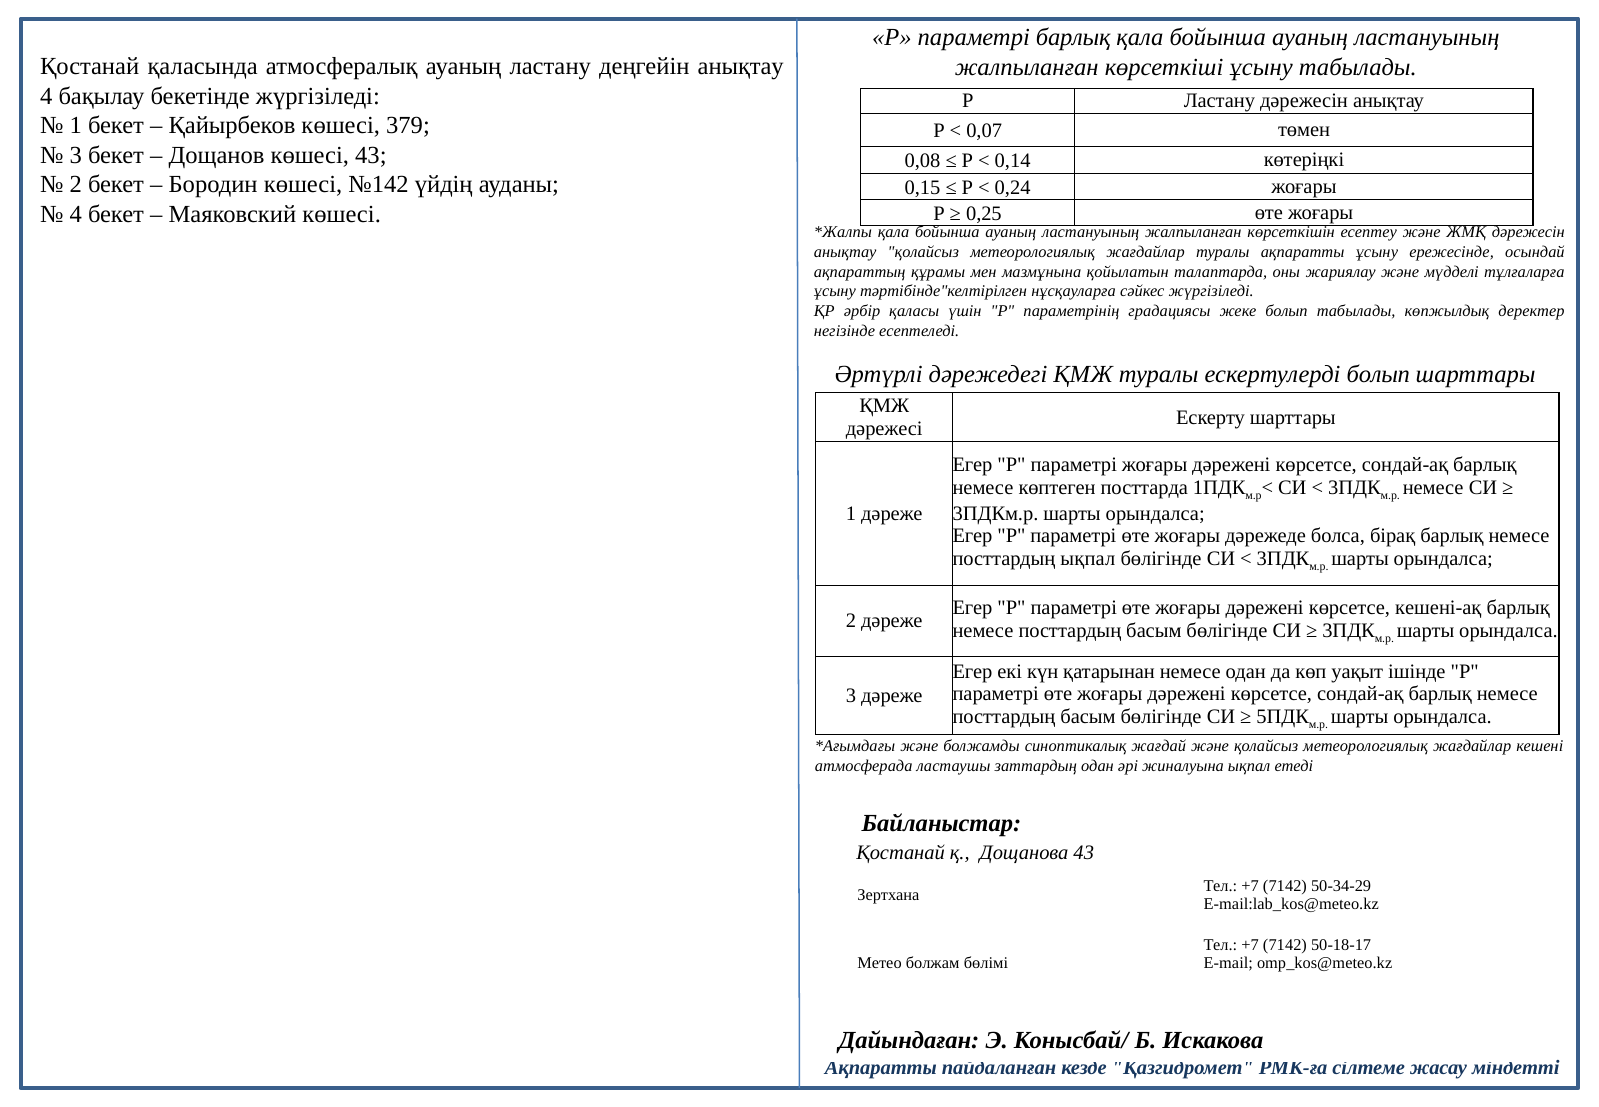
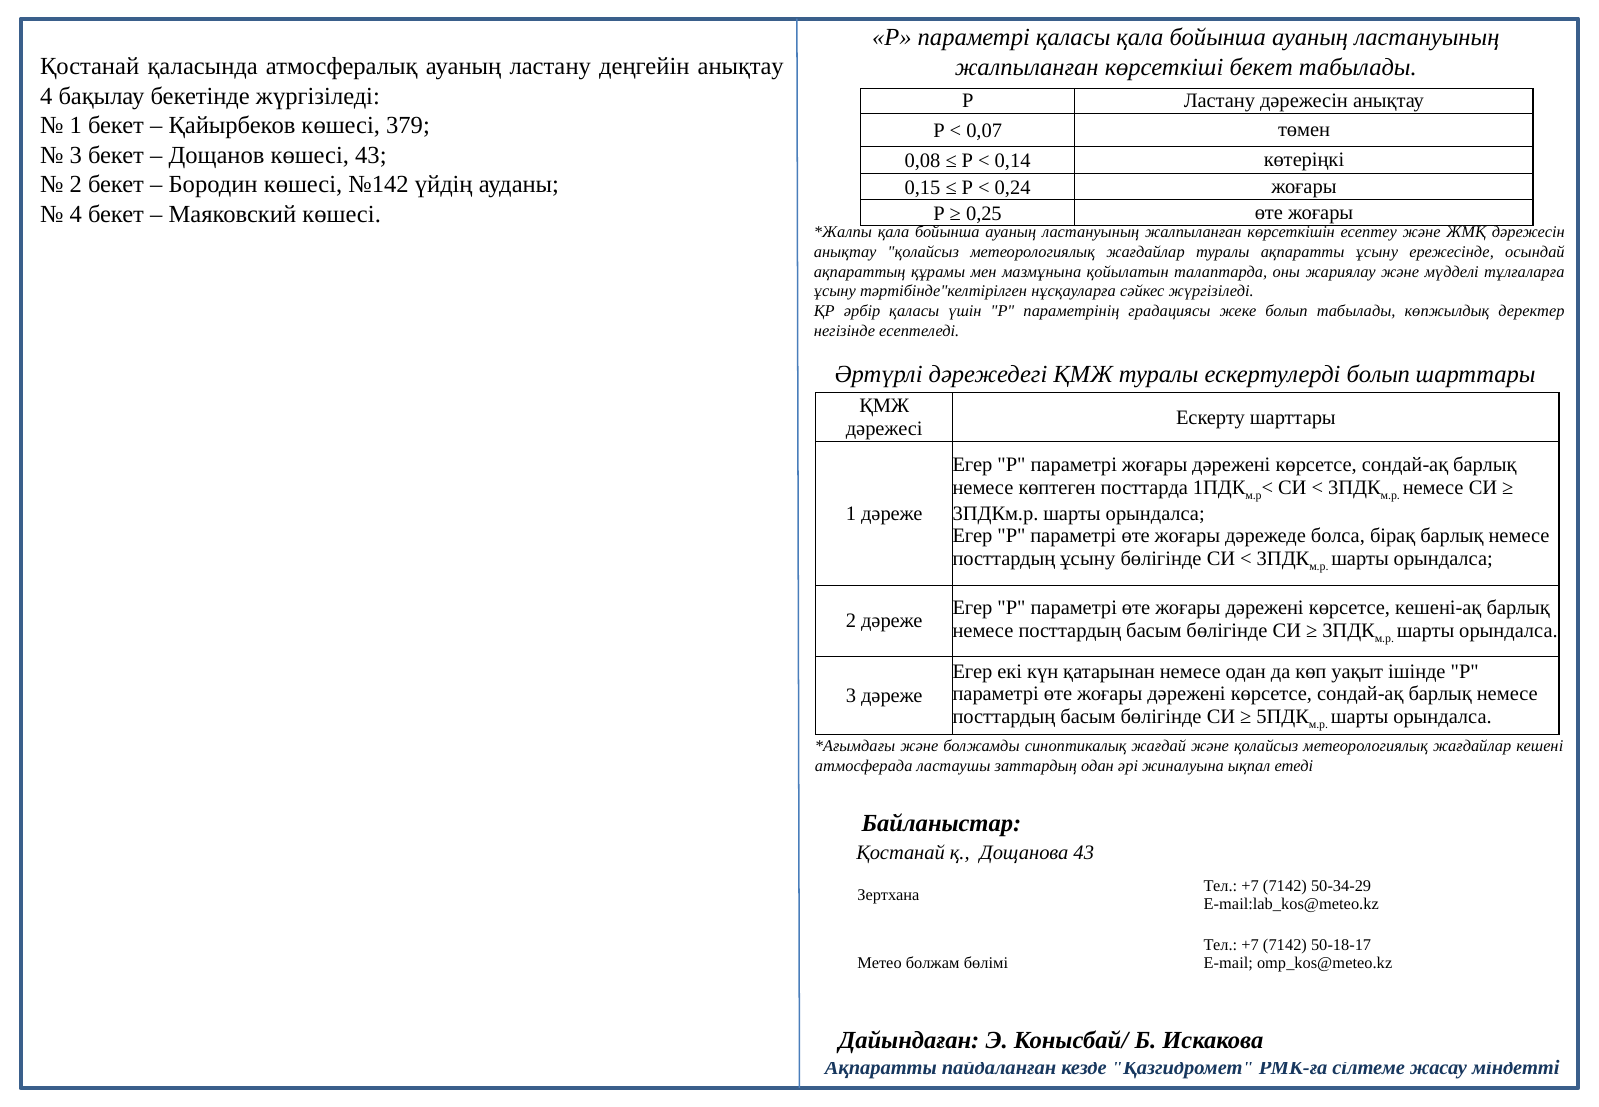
параметрі барлық: барлық -> қаласы (1073, 38)
көрсеткіші ұсыну: ұсыну -> бекет (1261, 67)
посттардың ықпал: ықпал -> ұсыну (1088, 559)
